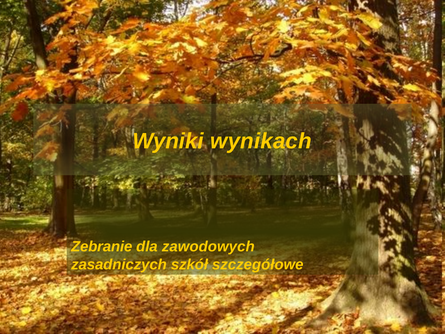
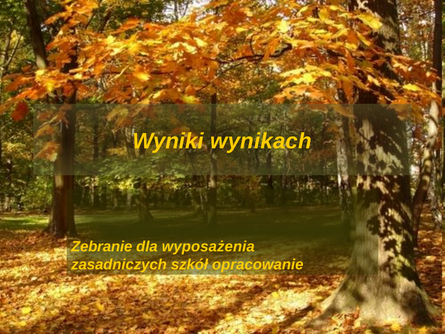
zawodowych: zawodowych -> wyposażenia (208, 247)
szczegółowe: szczegółowe -> opracowanie (258, 264)
